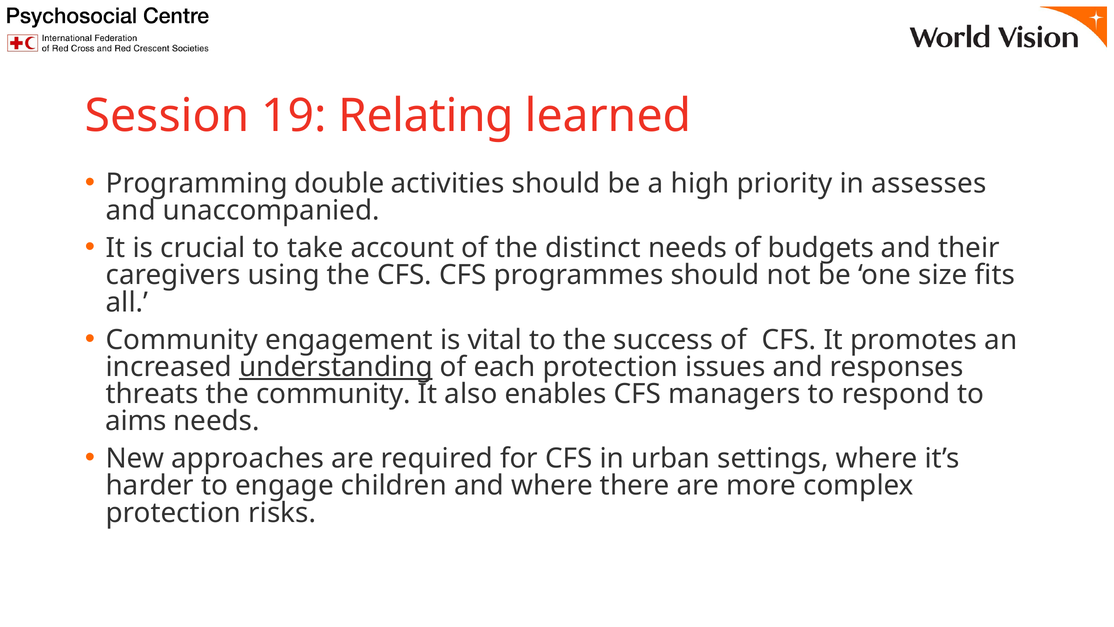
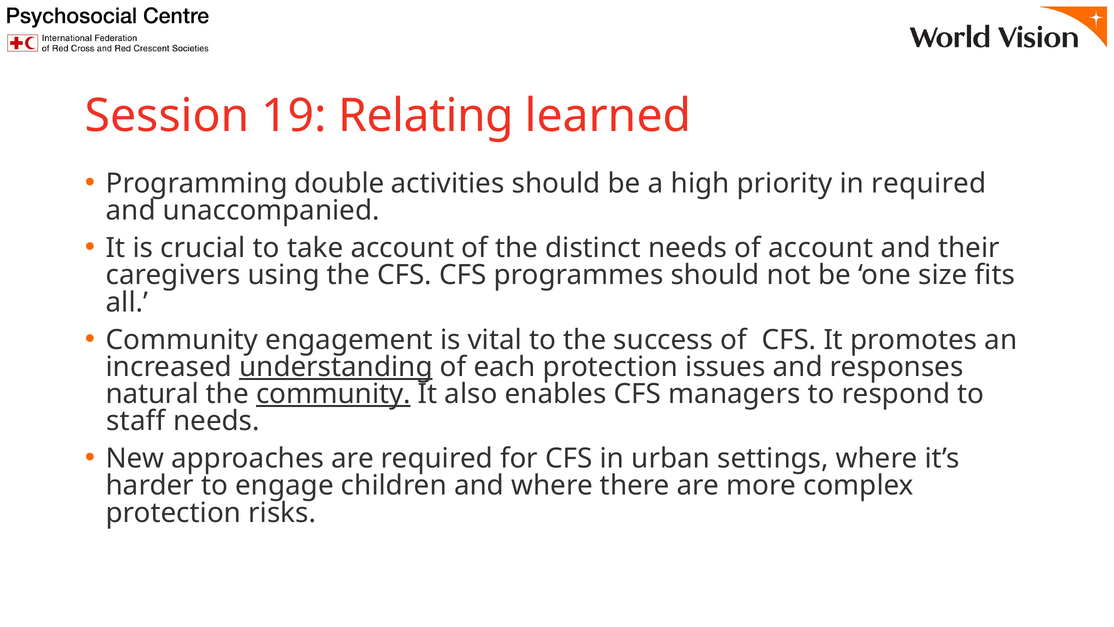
in assesses: assesses -> required (929, 183)
of budgets: budgets -> account (821, 248)
threats: threats -> natural (152, 394)
community underline: none -> present (333, 394)
aims: aims -> staff (136, 421)
